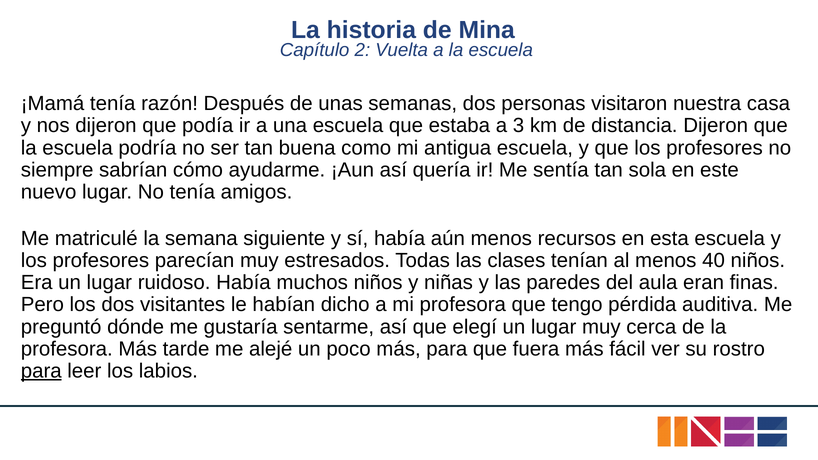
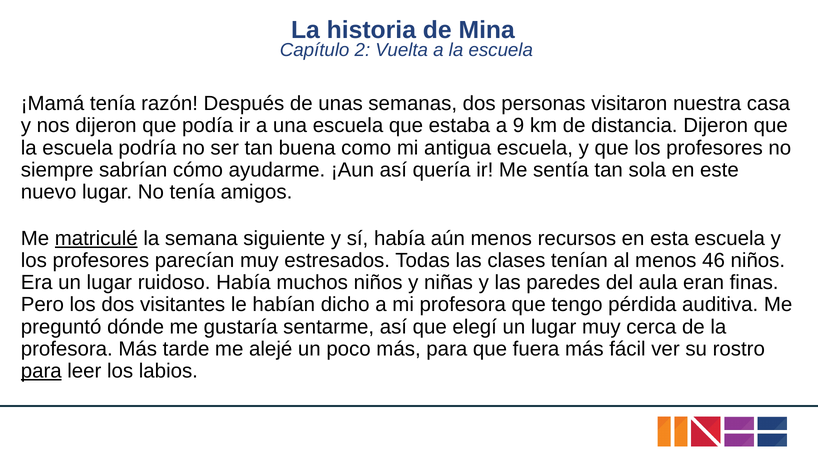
3: 3 -> 9 (519, 126)
matriculé underline: none -> present (96, 239)
40: 40 -> 46 (714, 261)
